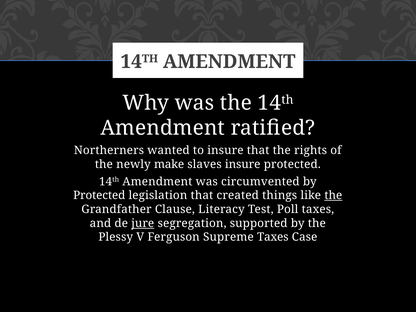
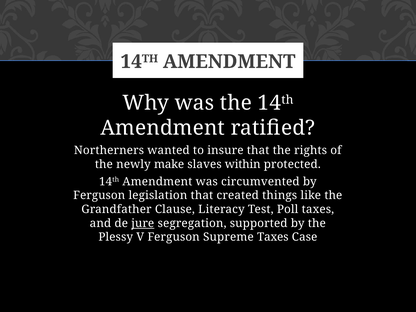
slaves insure: insure -> within (243, 164)
Protected: Protected -> Ferguson (99, 195)
the underline: present -> none (333, 195)
